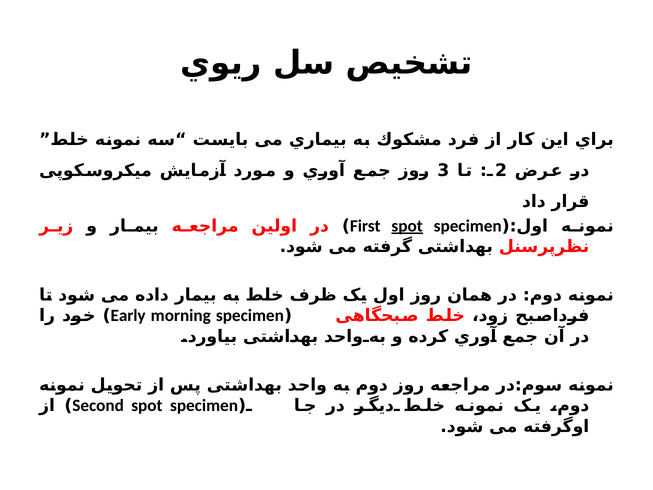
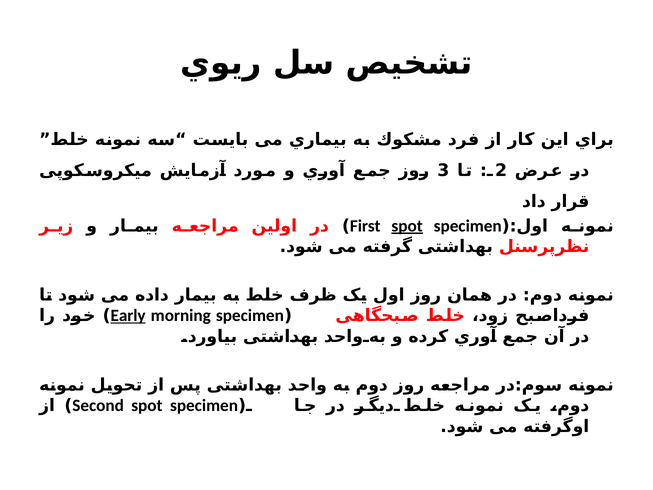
Early underline: none -> present (128, 316)
